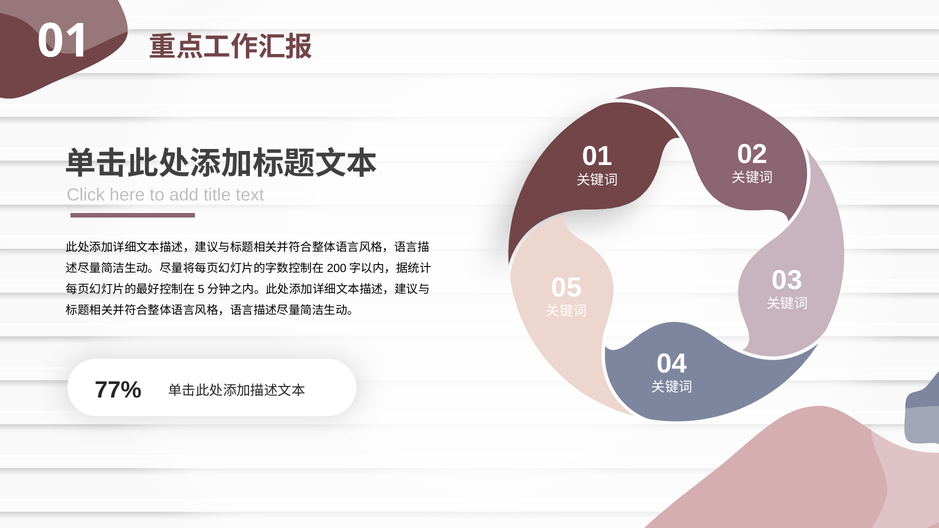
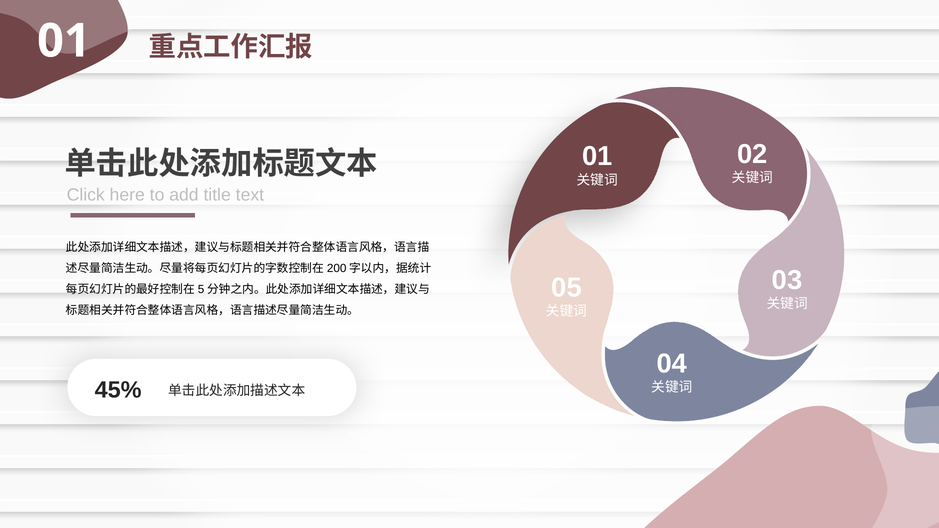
77%: 77% -> 45% (118, 390)
